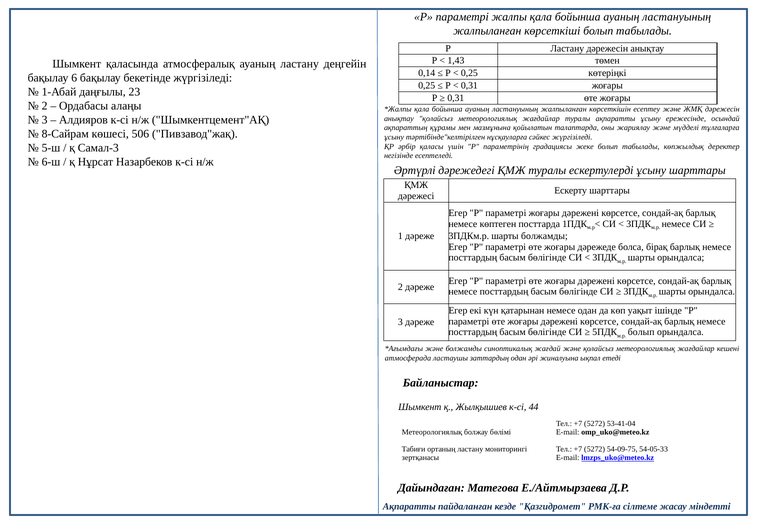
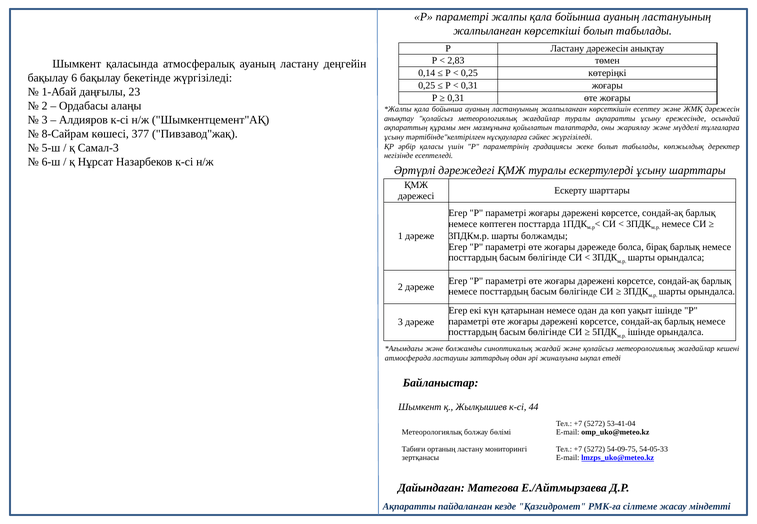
1,43: 1,43 -> 2,83 (456, 60)
506: 506 -> 377 (140, 134)
болып: болып -> ішінде (641, 332)
